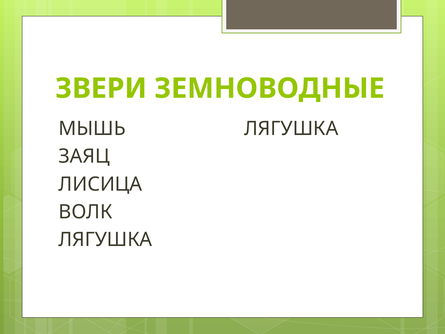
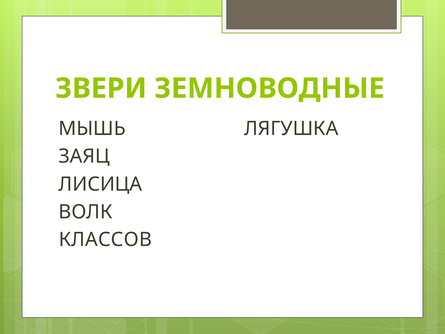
ЛЯГУШКА: ЛЯГУШКА -> КЛАССОВ (105, 239)
